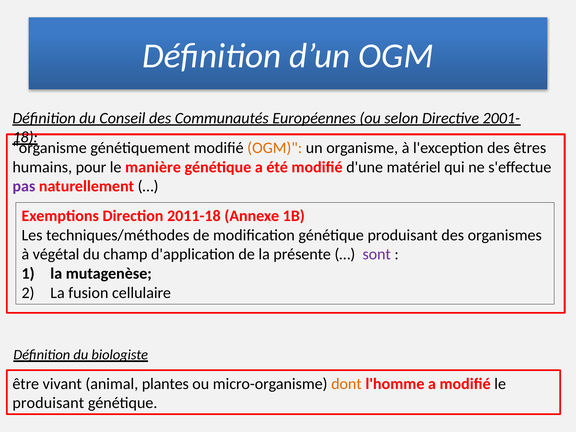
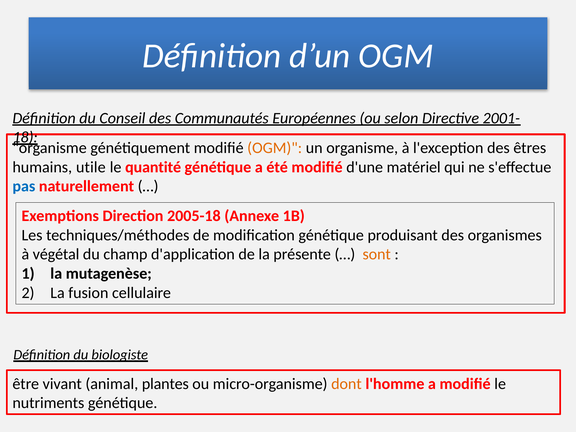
pour: pour -> utile (91, 167)
manière: manière -> quantité (153, 167)
pas colour: purple -> blue (24, 186)
2011-18: 2011-18 -> 2005-18 (194, 216)
sont colour: purple -> orange (377, 254)
produisant: produisant -> nutriments (48, 403)
